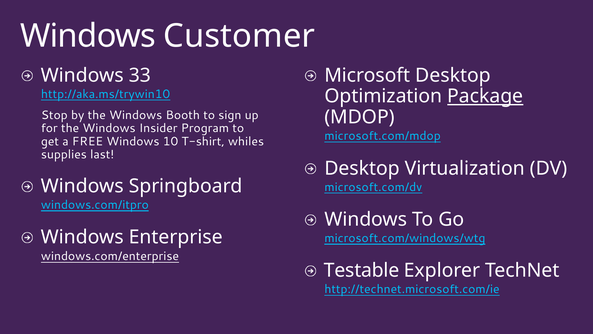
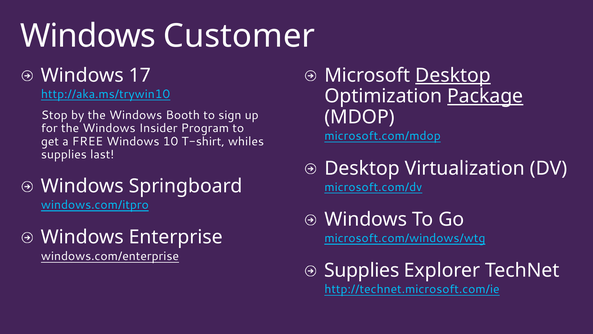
33: 33 -> 17 (140, 75)
Desktop underline: none -> present (453, 75)
Testable: Testable -> Supplies (362, 270)
